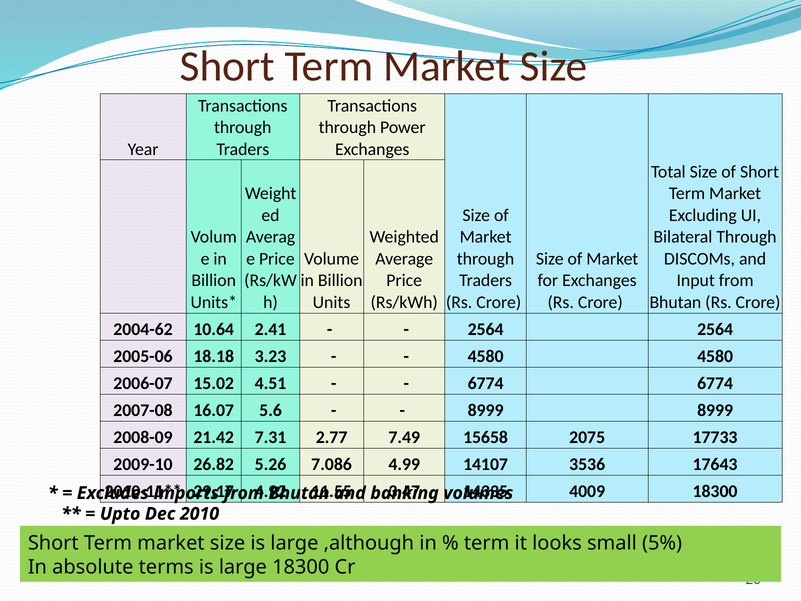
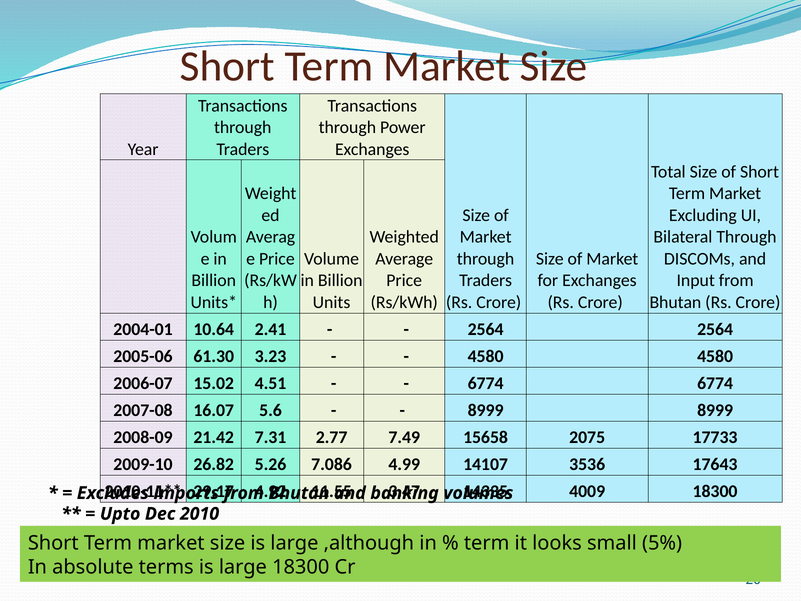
2004-62: 2004-62 -> 2004-01 (143, 329)
18.18: 18.18 -> 61.30 (214, 356)
